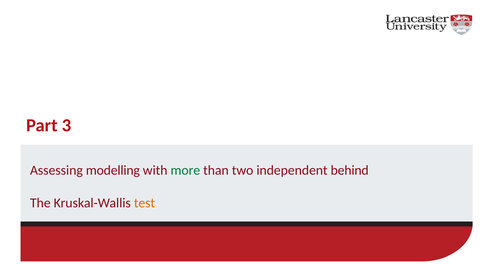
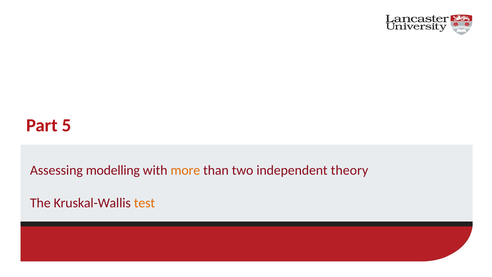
3: 3 -> 5 (66, 125)
more colour: green -> orange (185, 170)
behind: behind -> theory (350, 170)
